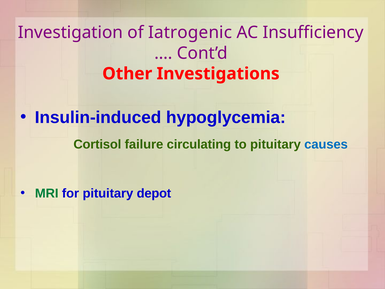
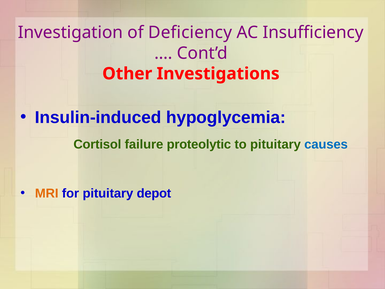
Iatrogenic: Iatrogenic -> Deficiency (190, 33)
circulating: circulating -> proteolytic (199, 144)
MRI colour: green -> orange (47, 193)
